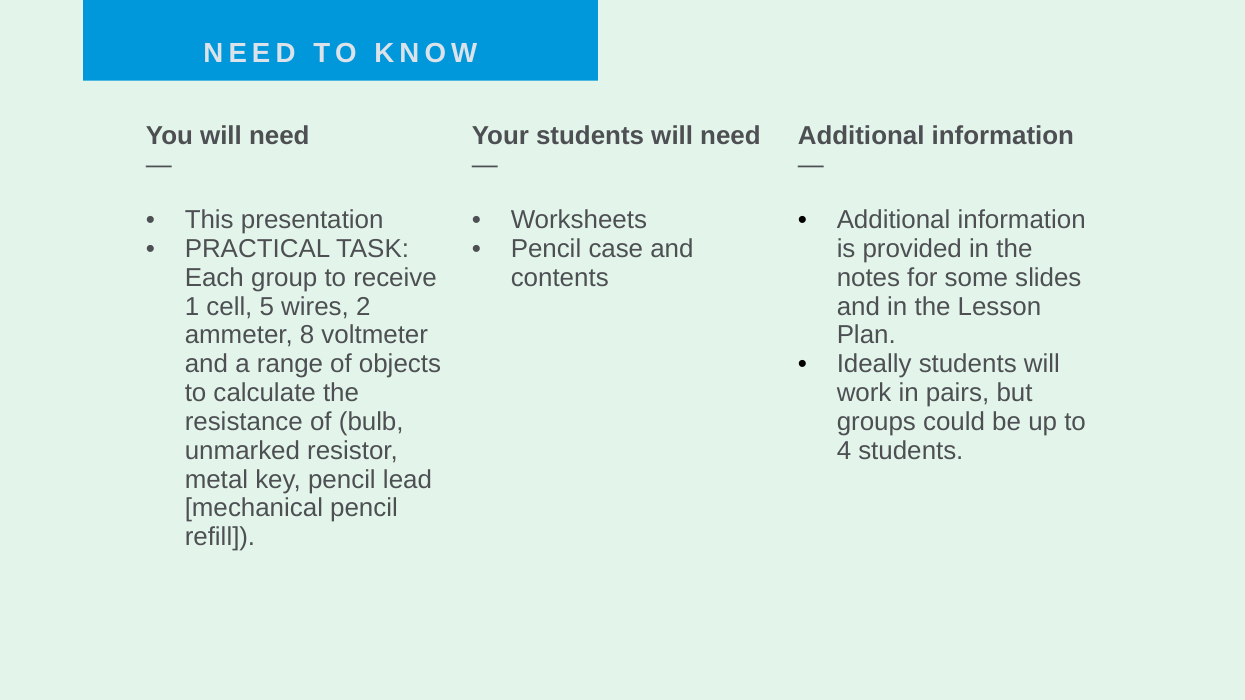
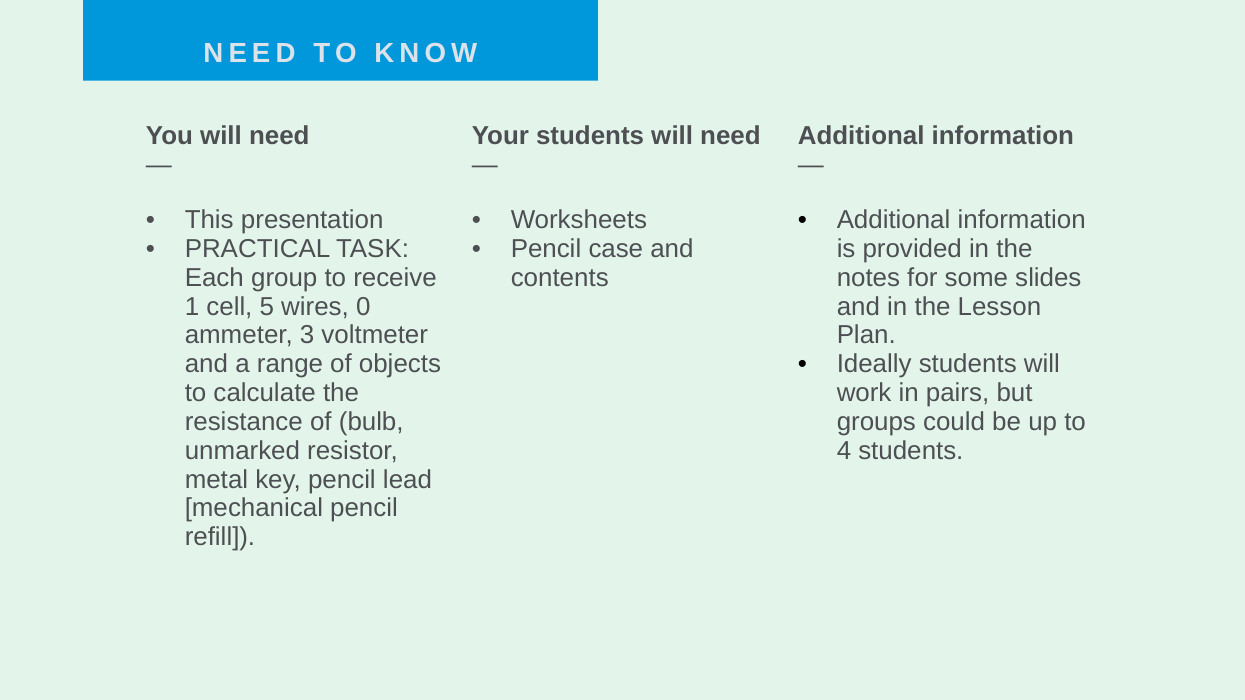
2: 2 -> 0 (363, 307)
8: 8 -> 3 (307, 336)
